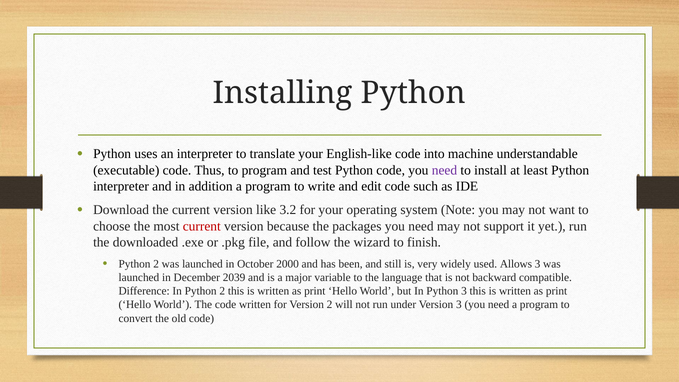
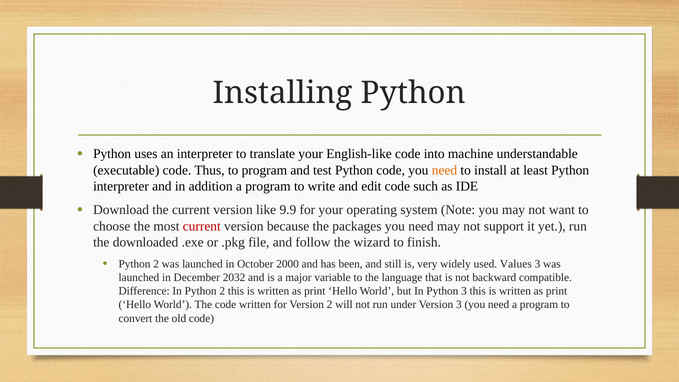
need colour: purple -> orange (444, 170)
3.2: 3.2 -> 9.9 (288, 210)
Allows: Allows -> Values (516, 264)
2039: 2039 -> 2032 (234, 278)
